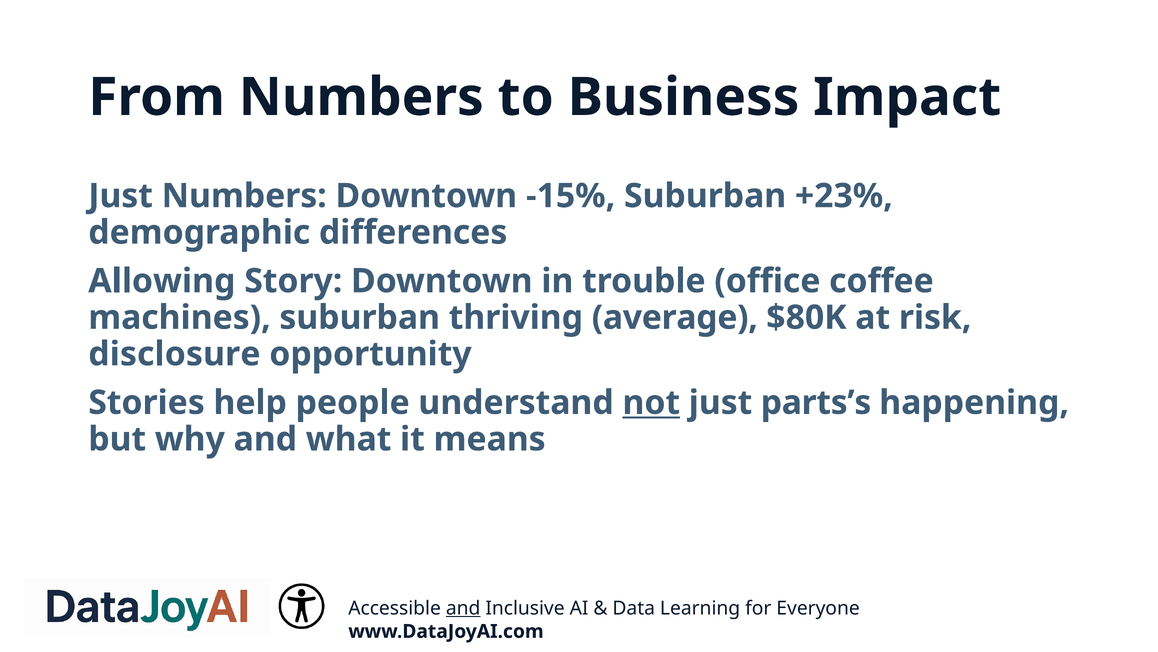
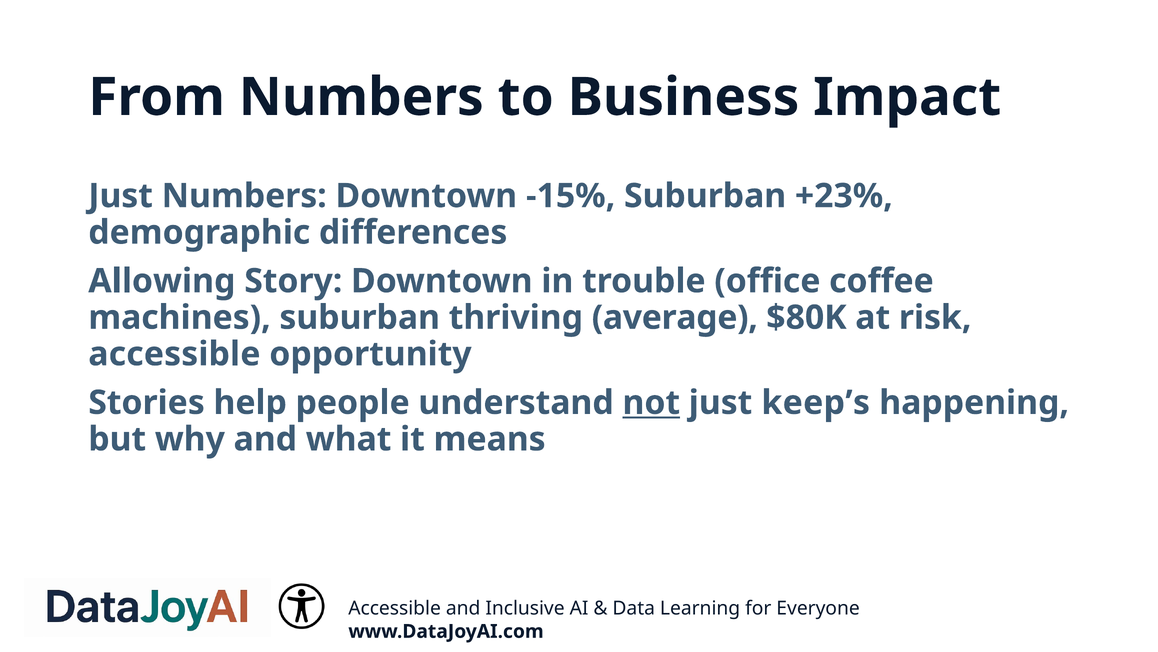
disclosure: disclosure -> accessible (174, 354)
parts’s: parts’s -> keep’s (816, 402)
and underline: present -> none (463, 608)
